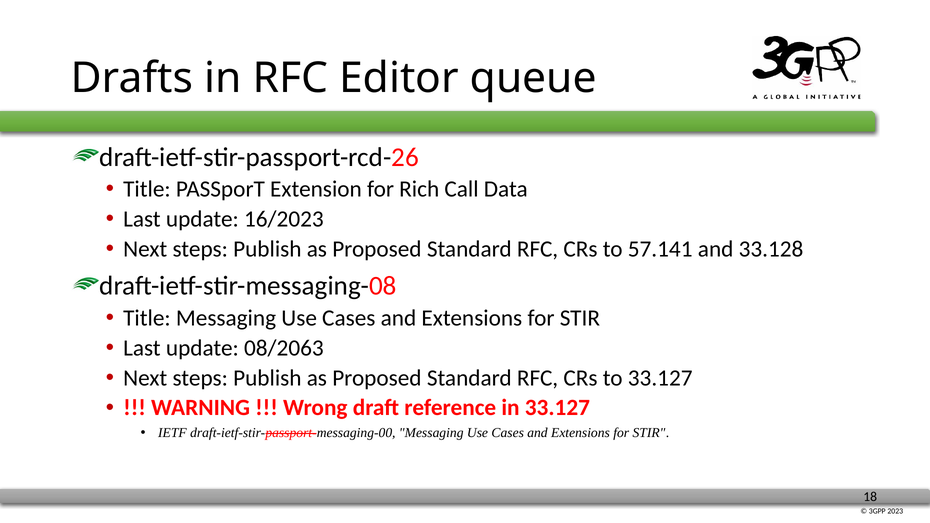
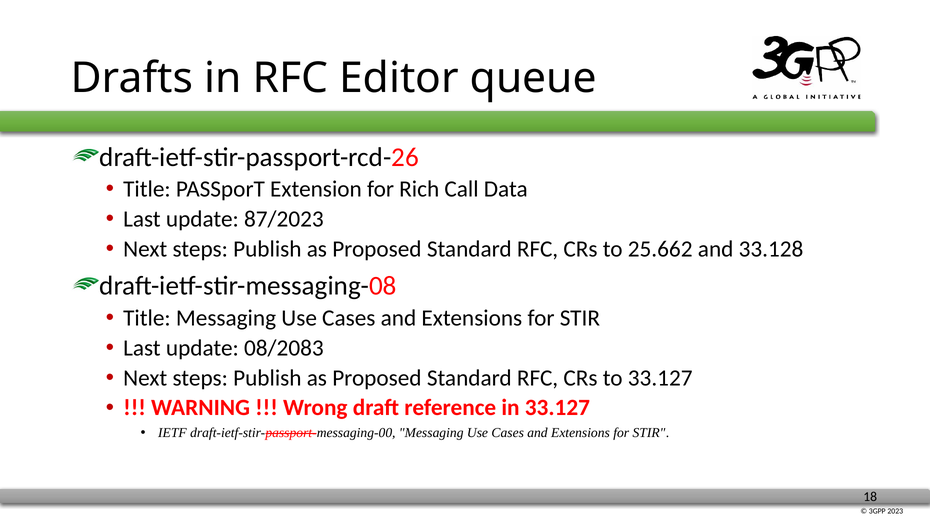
16/2023: 16/2023 -> 87/2023 (284, 219)
57.141: 57.141 -> 25.662 (660, 249)
08/2063: 08/2063 -> 08/2083 (284, 348)
